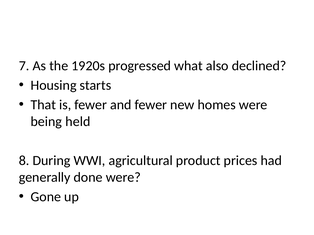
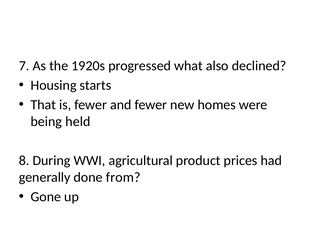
done were: were -> from (123, 178)
